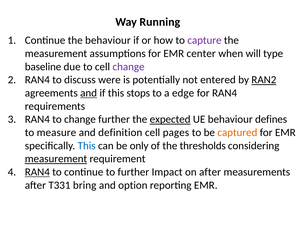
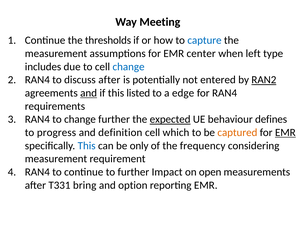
Running: Running -> Meeting (160, 22)
the behaviour: behaviour -> thresholds (108, 40)
capture colour: purple -> blue (204, 40)
will: will -> left (253, 54)
baseline: baseline -> includes (43, 67)
change colour: purple -> blue (129, 67)
discuss were: were -> after (109, 80)
stops: stops -> listed (138, 93)
measure: measure -> progress (56, 133)
pages: pages -> which (176, 133)
EMR underline: none -> present (285, 133)
thresholds: thresholds -> frequency (203, 146)
measurement underline: present -> none (56, 159)
RAN4 underline: present -> none (37, 172)
on after: after -> open (210, 172)
